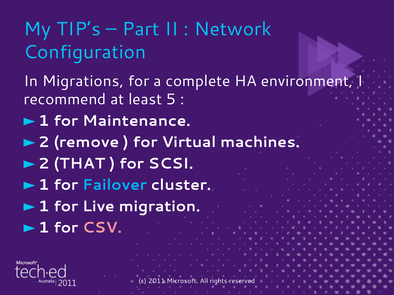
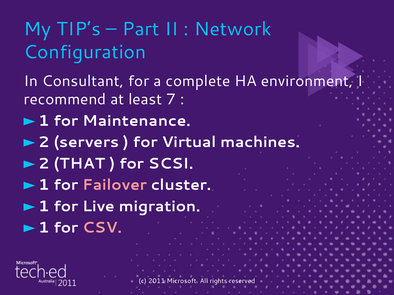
Migrations: Migrations -> Consultant (83, 81)
5: 5 -> 7 (171, 100)
remove: remove -> servers (86, 142)
Failover colour: light blue -> pink (115, 185)
